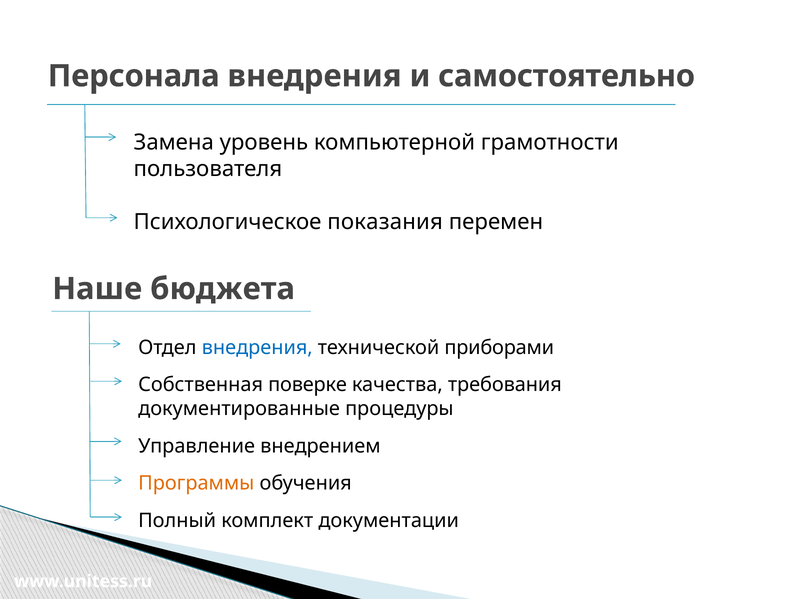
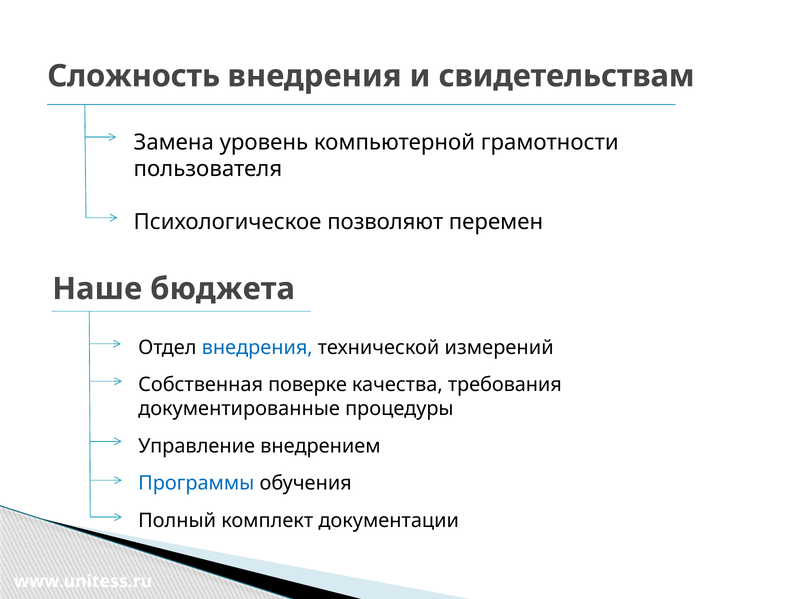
Персонала: Персонала -> Сложность (134, 76)
самостоятельно: самостоятельно -> свидетельствам (567, 76)
показания: показания -> позволяют (385, 222)
приборами: приборами -> измерений (499, 347)
Программы colour: orange -> blue (196, 483)
